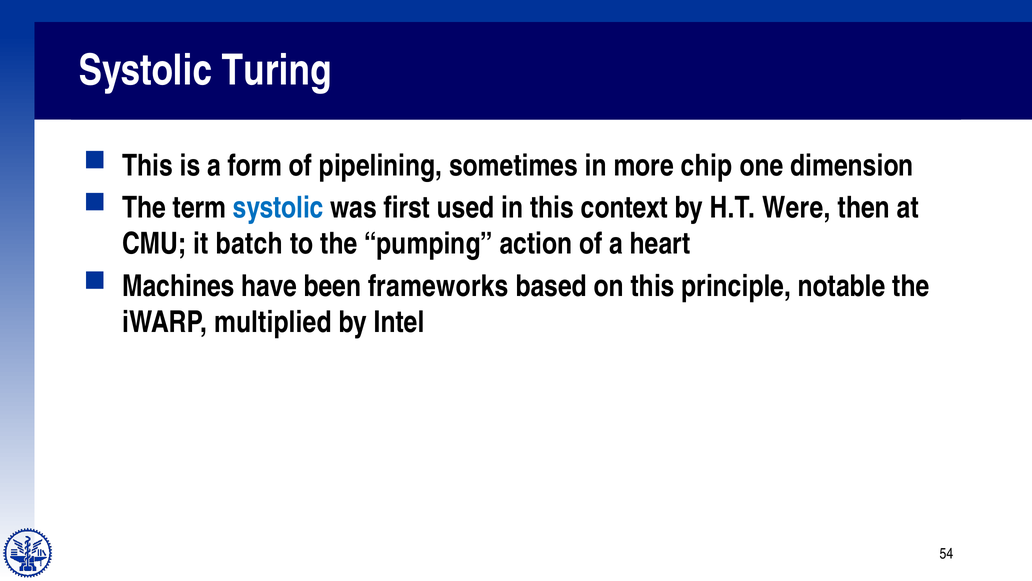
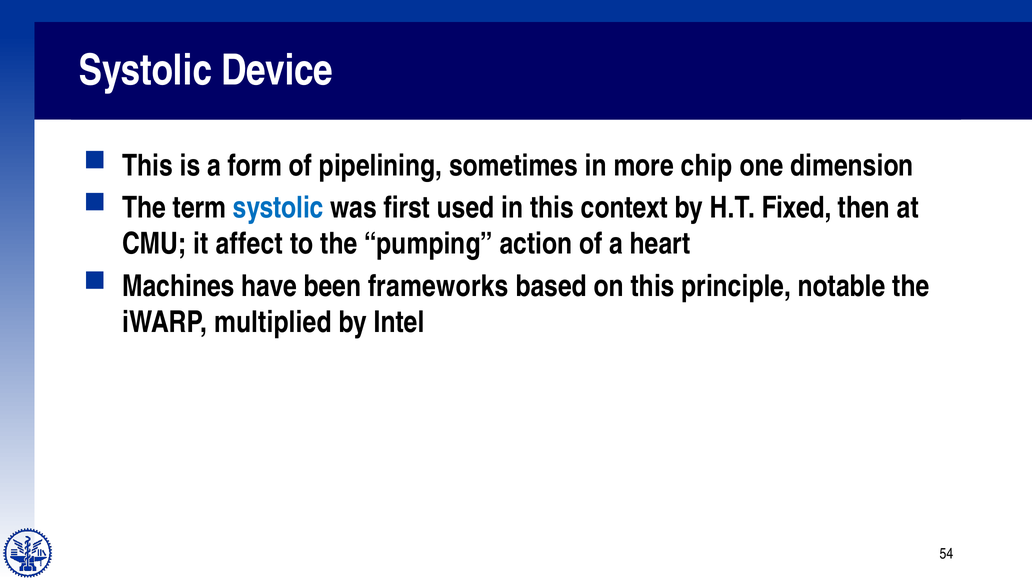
Turing: Turing -> Device (277, 71)
Were: Were -> Fixed (797, 208)
batch: batch -> affect (249, 244)
